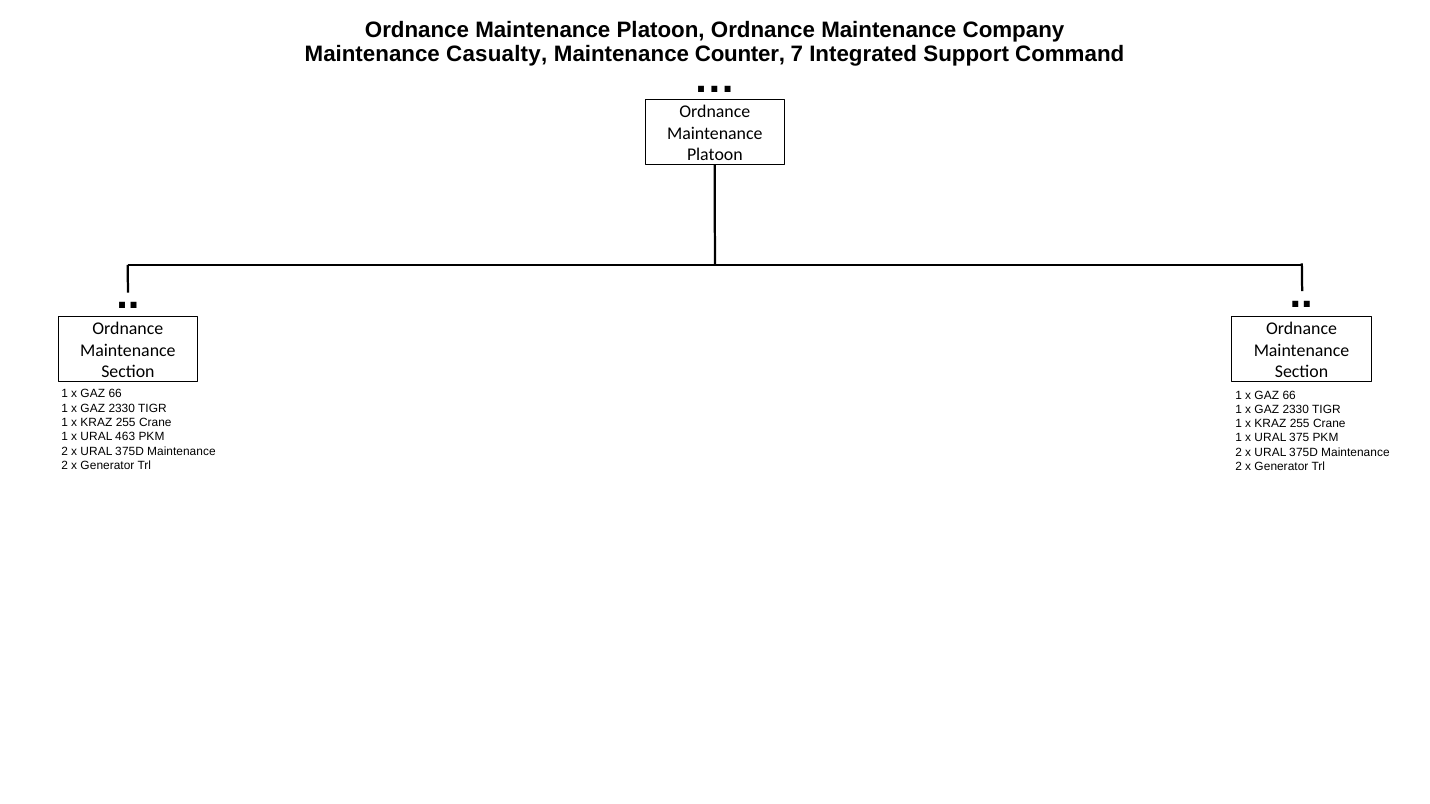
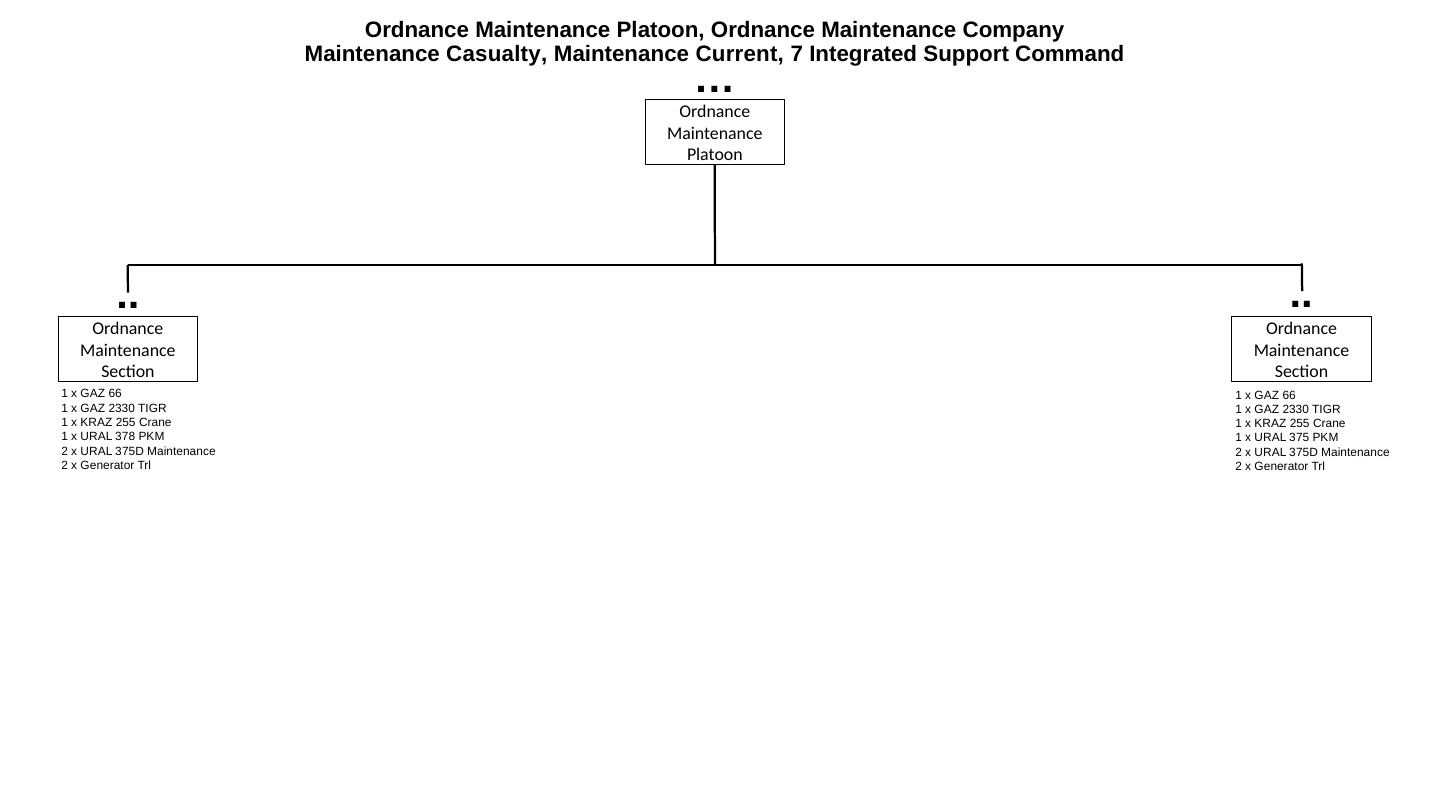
Counter: Counter -> Current (740, 54)
463: 463 -> 378 (125, 437)
